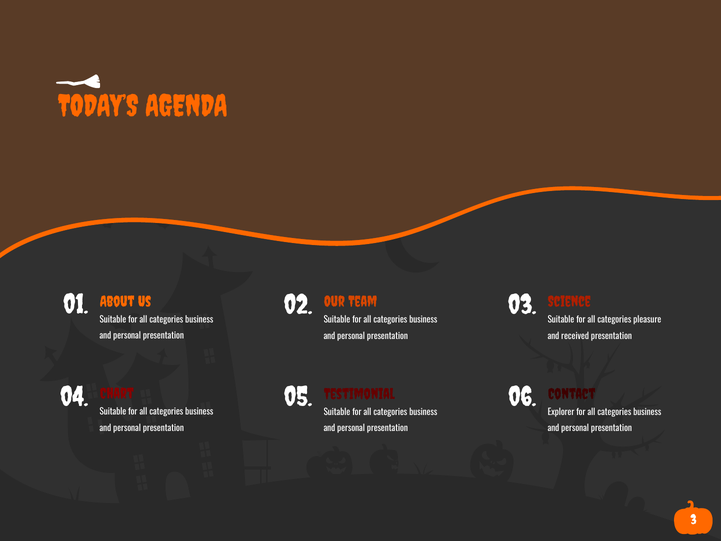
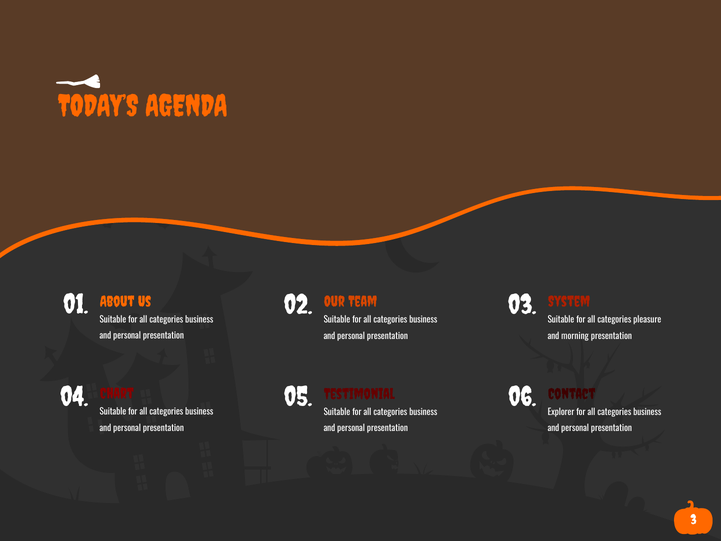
Science: Science -> System (569, 302)
received: received -> morning (575, 336)
